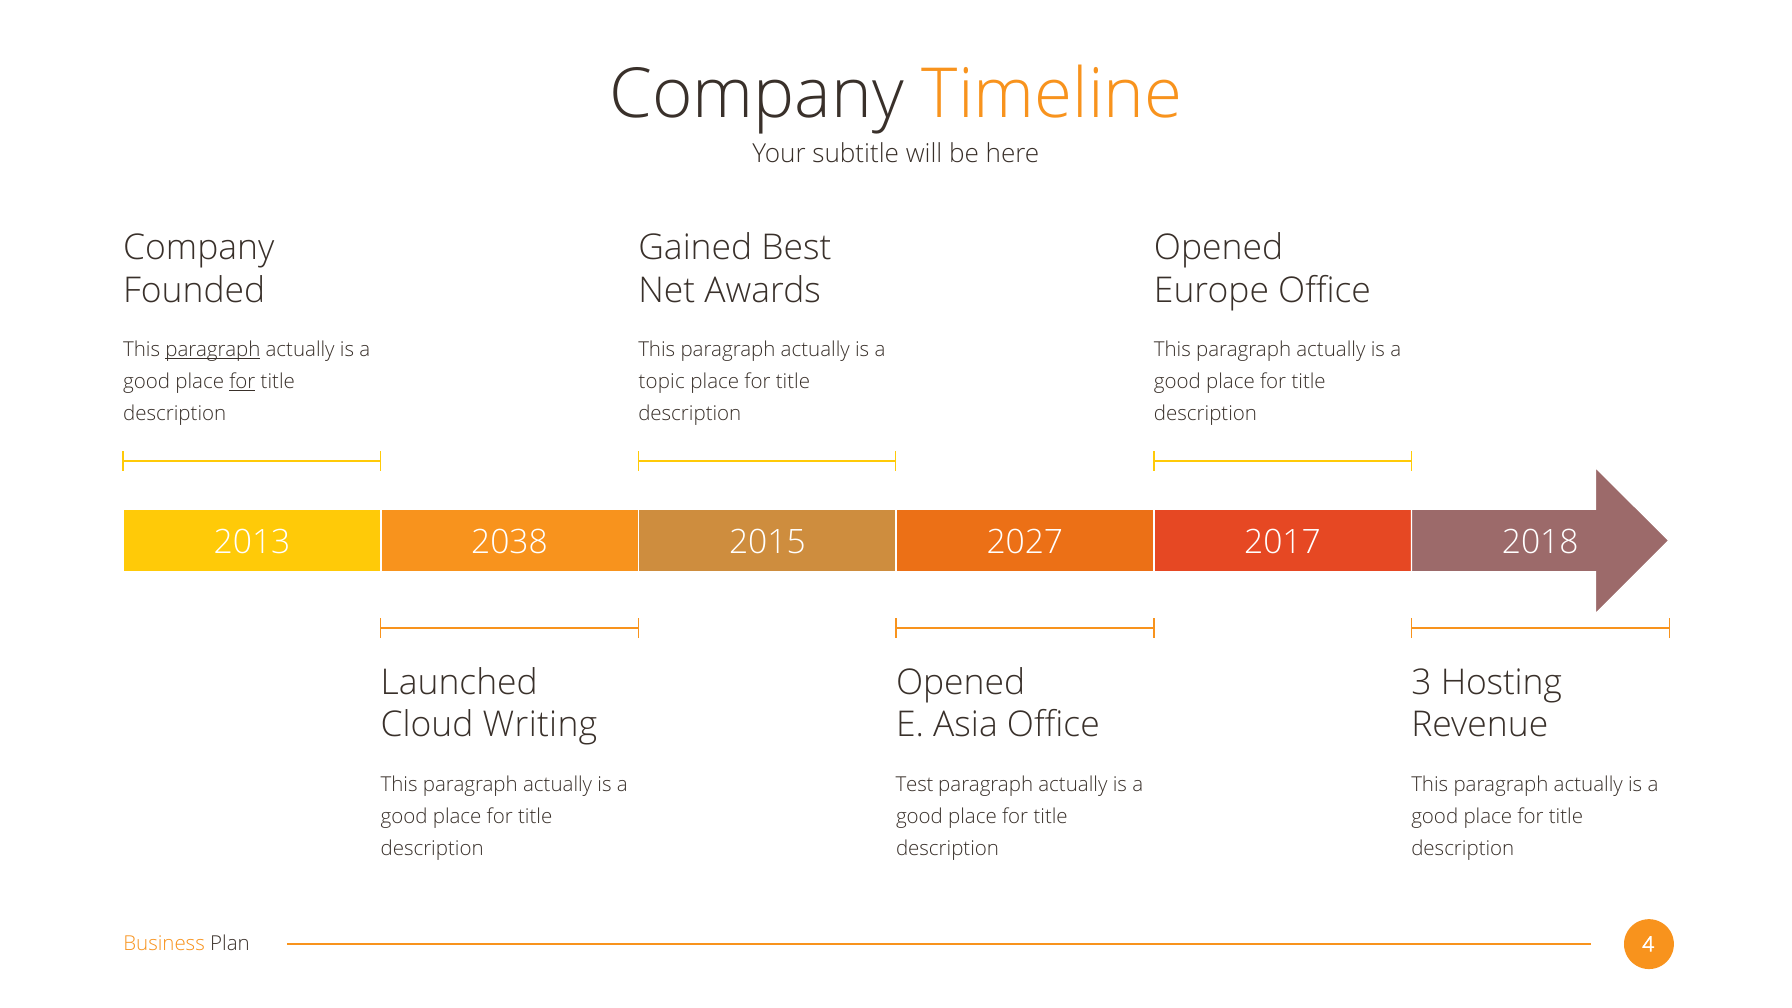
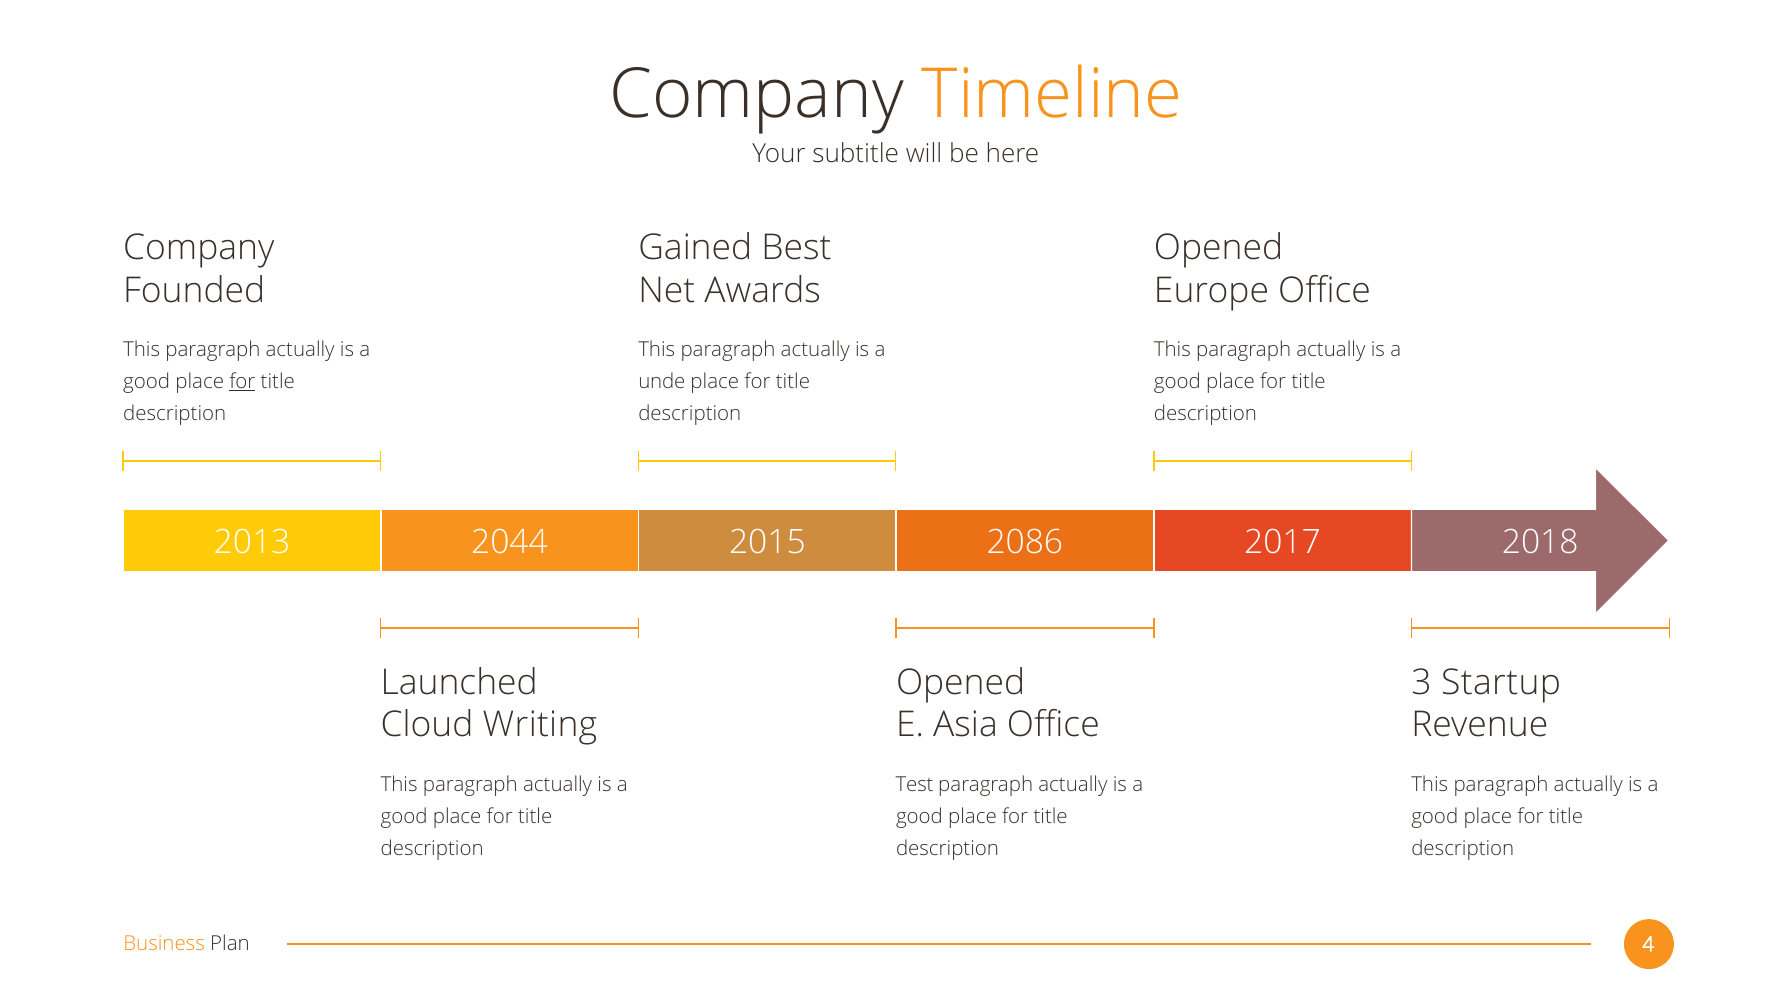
paragraph underline: present -> none (213, 350)
topic: topic -> unde (662, 382)
2038: 2038 -> 2044 (509, 543)
2027: 2027 -> 2086 (1025, 543)
Hosting: Hosting -> Startup (1501, 682)
